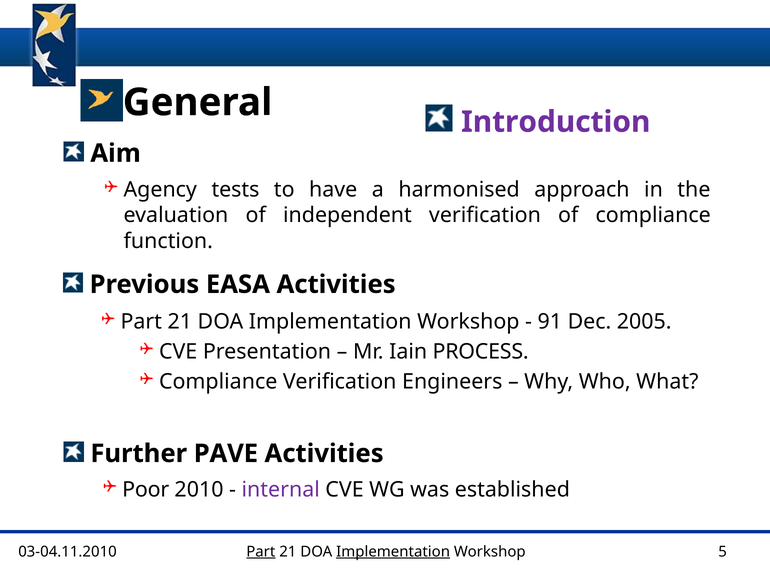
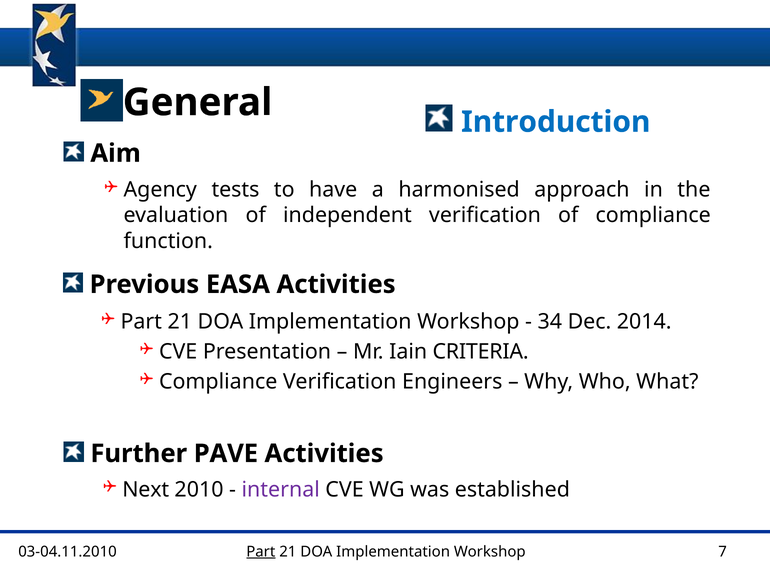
Introduction colour: purple -> blue (556, 122)
91: 91 -> 34 (550, 321)
2005: 2005 -> 2014 (644, 321)
PROCESS: PROCESS -> CRITERIA (481, 351)
Poor: Poor -> Next (146, 489)
Implementation underline: present -> none (393, 551)
5: 5 -> 7 (723, 551)
